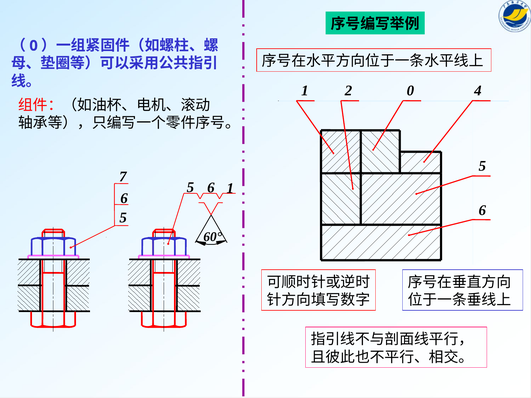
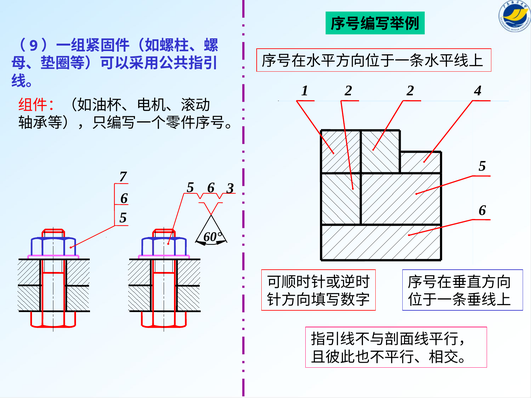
0: 0 -> 9 (34, 46)
2 0: 0 -> 2 (410, 91)
6 1: 1 -> 3 (230, 188)
